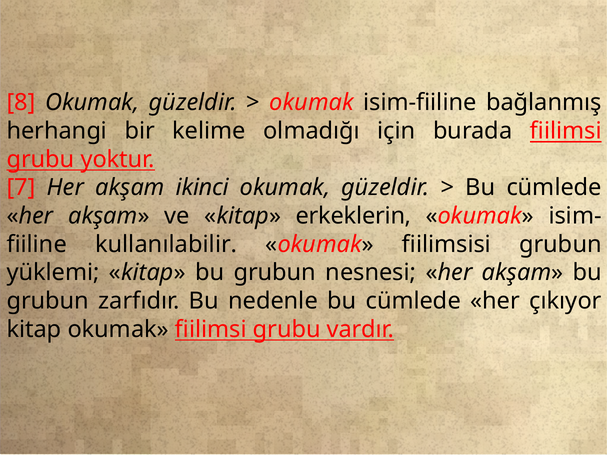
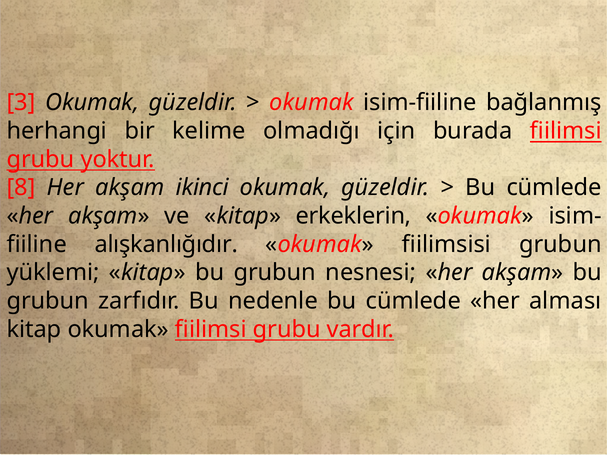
8: 8 -> 3 (21, 103)
7: 7 -> 8 (21, 188)
kullanılabilir: kullanılabilir -> alışkanlığıdır (166, 244)
çıkıyor: çıkıyor -> alması (565, 301)
